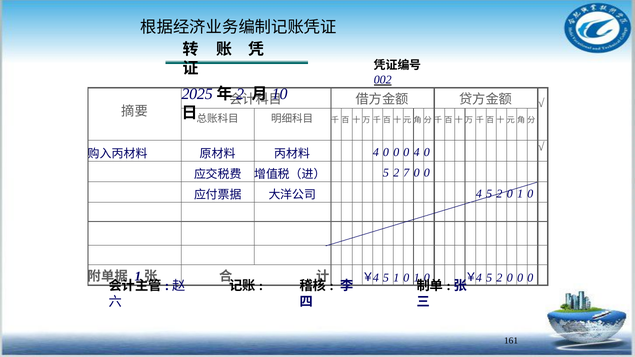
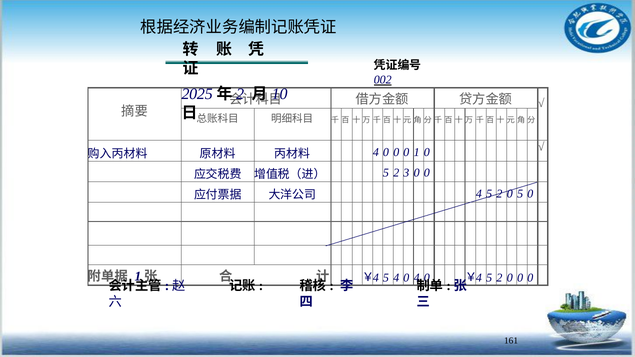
0 4: 4 -> 1 (417, 152)
7: 7 -> 3 (406, 173)
2 0 1: 1 -> 5 (520, 194)
5 1: 1 -> 4 (396, 278)
1: 1 -> 4 (417, 278)
